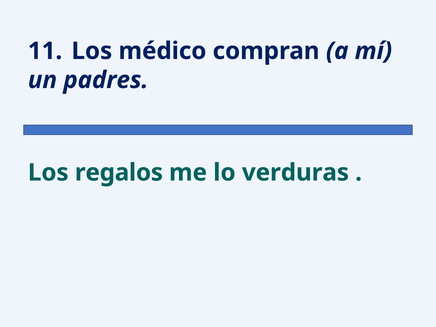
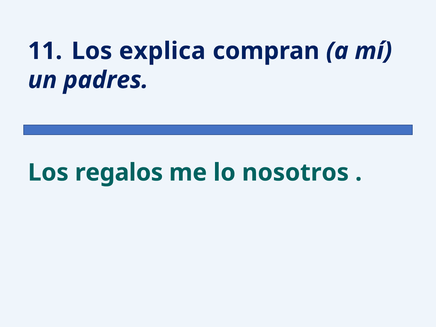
médico: médico -> explica (162, 51)
verduras: verduras -> nosotros (295, 173)
